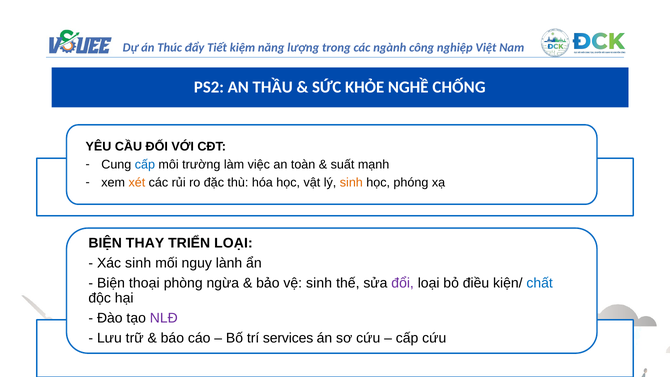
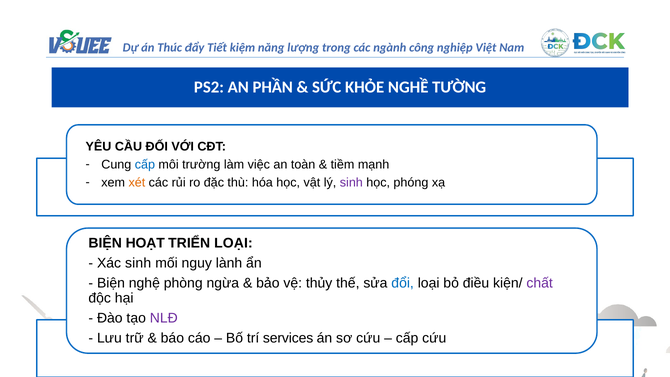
THẦU: THẦU -> PHẦN (273, 87)
CHỐNG: CHỐNG -> TƯỜNG (459, 87)
suất: suất -> tiềm (343, 164)
sinh colour: orange -> purple (351, 182)
THAY: THAY -> HOẠT (145, 243)
thoại: thoại -> nghệ (144, 283)
vệ sinh: sinh -> thủy (319, 283)
đổi colour: purple -> blue (403, 283)
chất colour: blue -> purple (540, 283)
